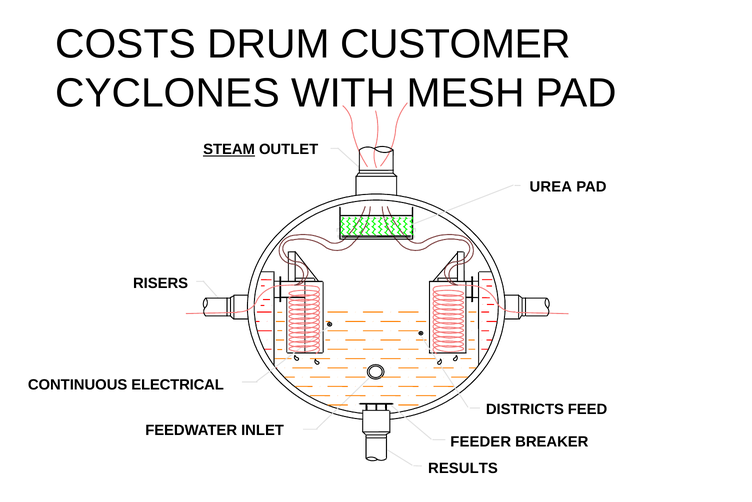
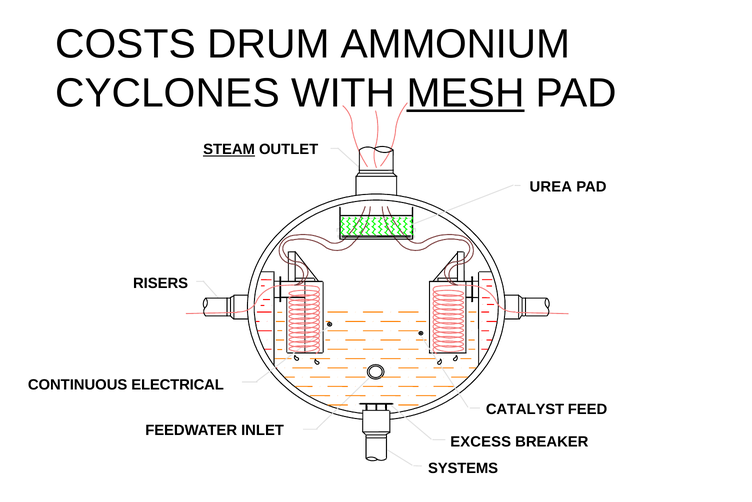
CUSTOMER: CUSTOMER -> AMMONIUM (456, 44)
MESH underline: none -> present (466, 93)
DISTRICTS: DISTRICTS -> CATALYST (525, 409)
FEEDER: FEEDER -> EXCESS (481, 441)
RESULTS: RESULTS -> SYSTEMS (463, 468)
